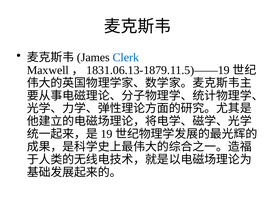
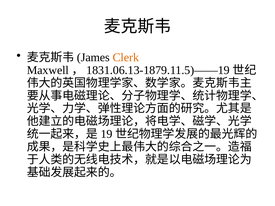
Clerk colour: blue -> orange (126, 57)
